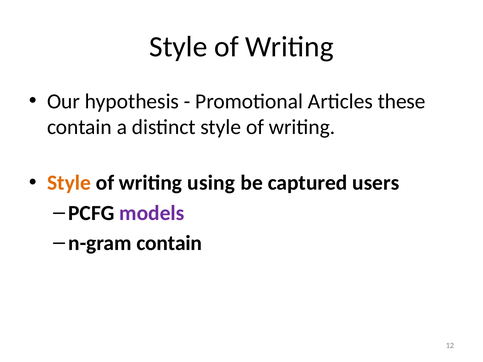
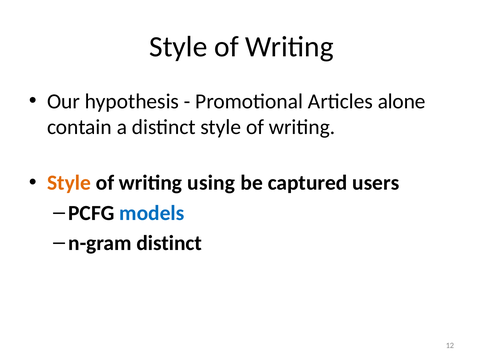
these: these -> alone (402, 101)
models colour: purple -> blue (152, 213)
n-gram contain: contain -> distinct (169, 243)
